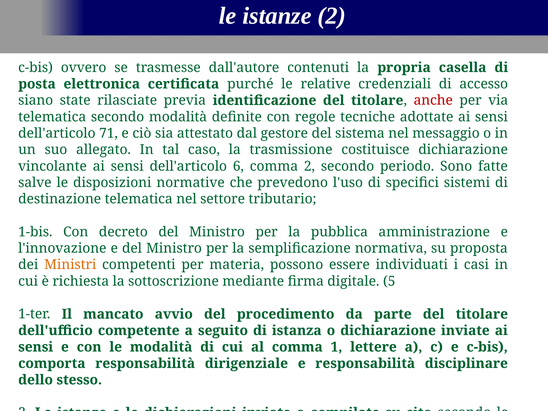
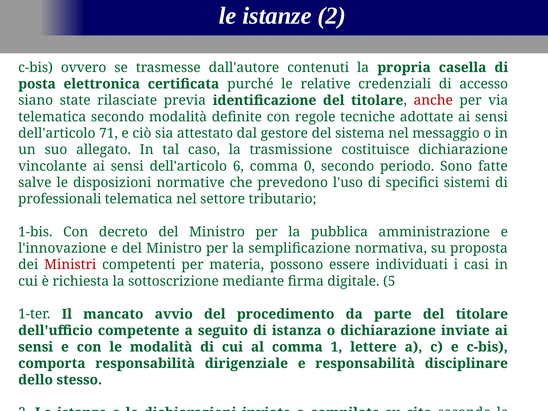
comma 2: 2 -> 0 (309, 166)
destinazione: destinazione -> professionali (60, 199)
Ministri colour: orange -> red (70, 265)
